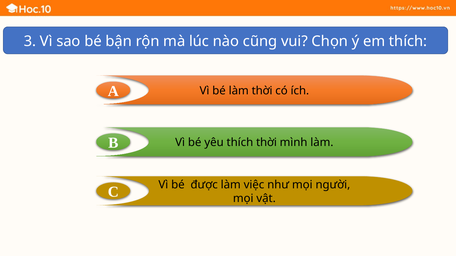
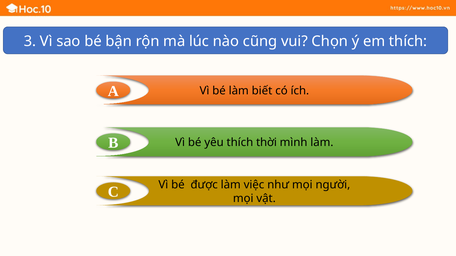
làm thời: thời -> biết (262, 91)
